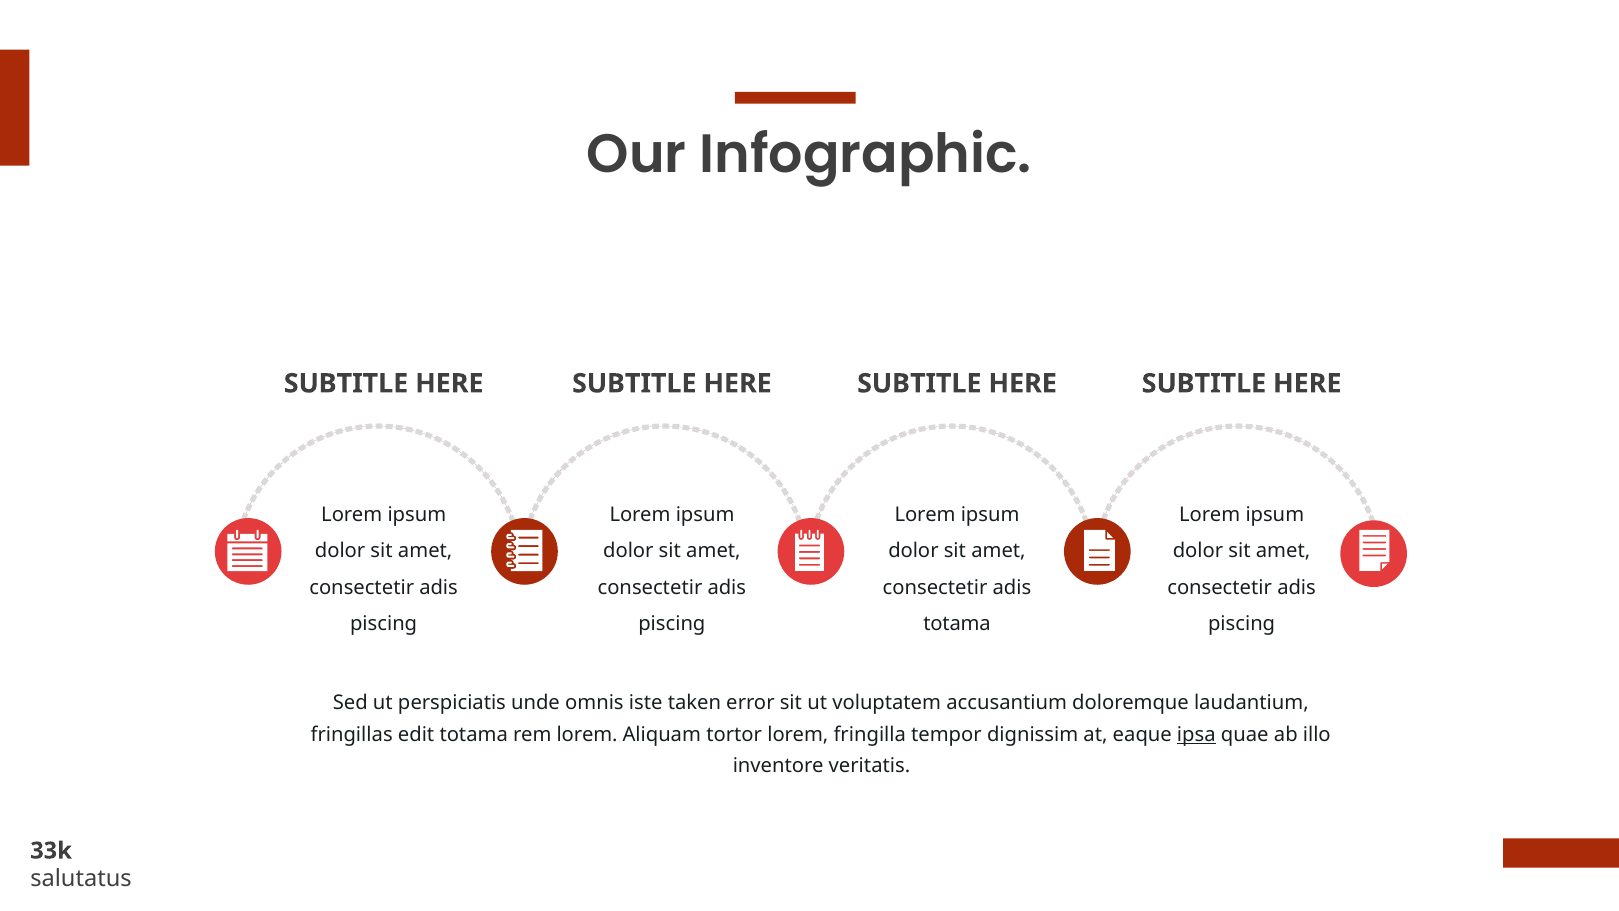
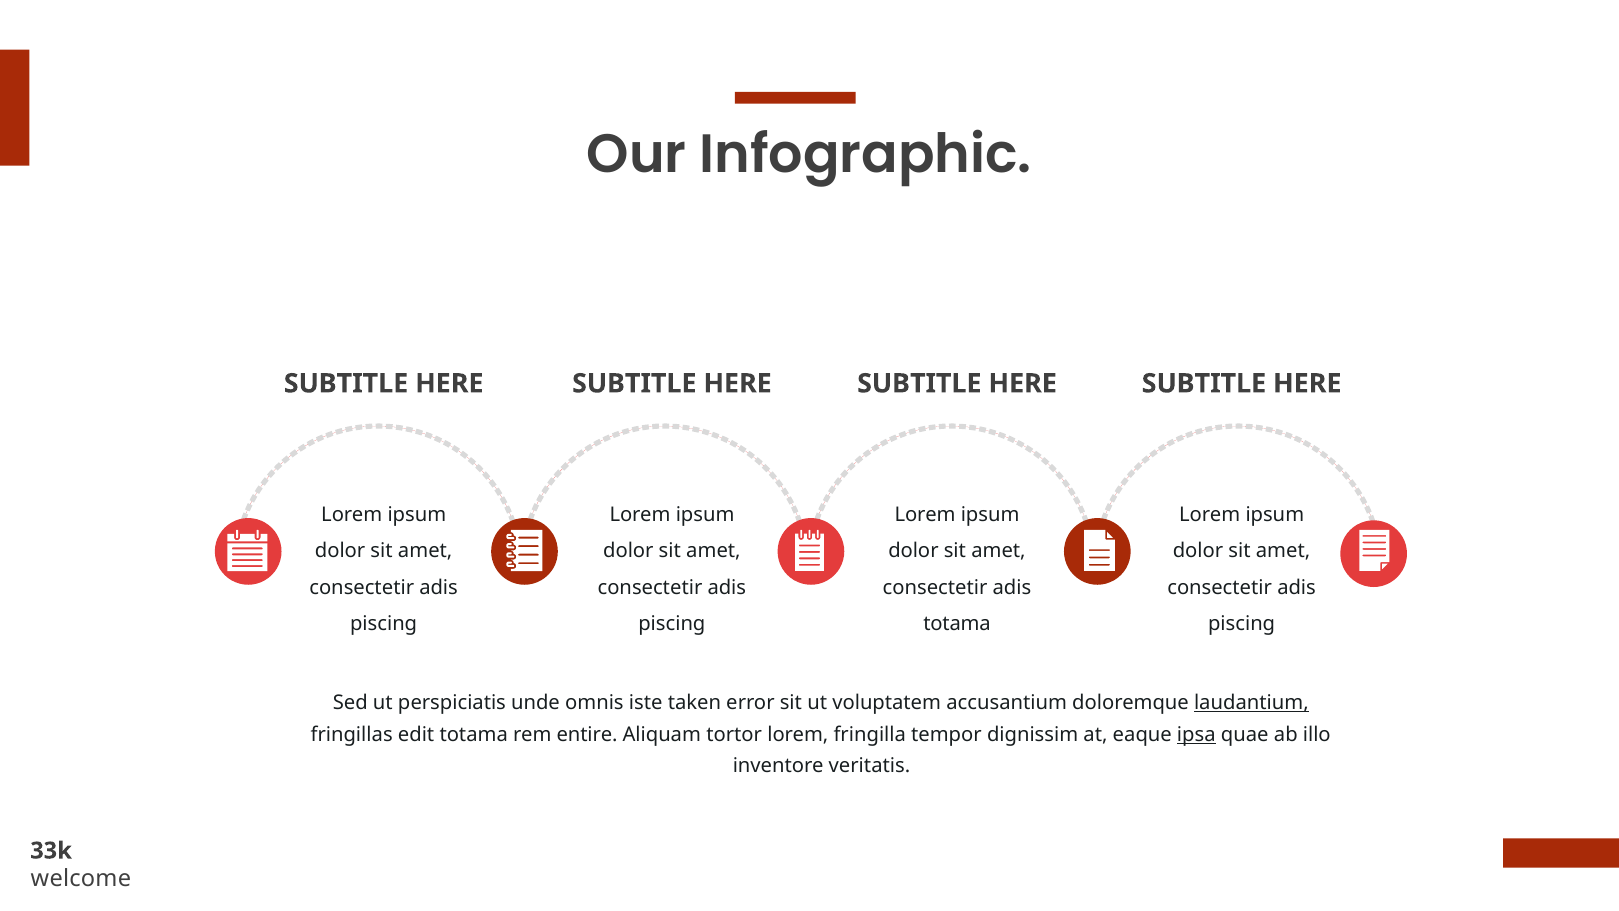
laudantium underline: none -> present (1251, 703)
rem lorem: lorem -> entire (587, 734)
salutatus: salutatus -> welcome (81, 879)
